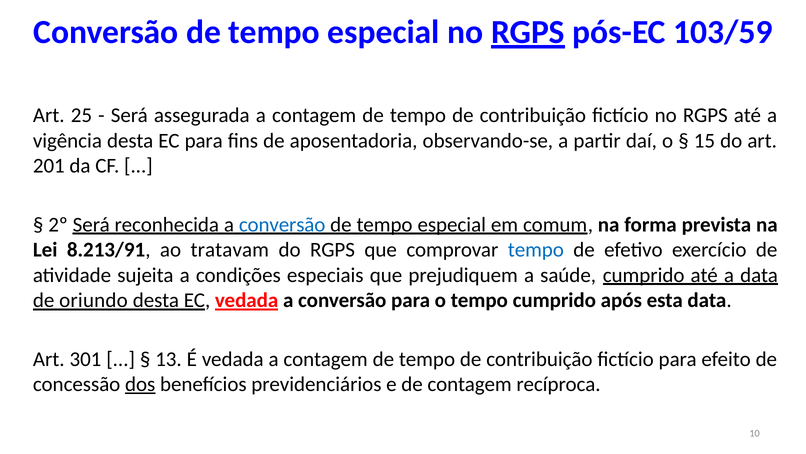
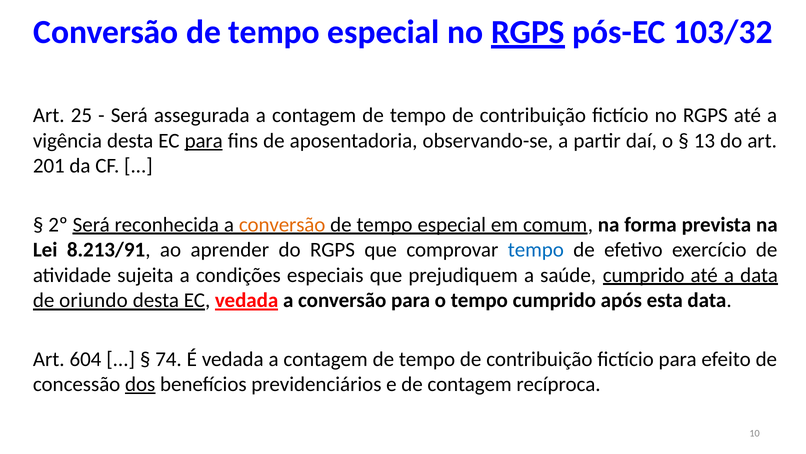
103/59: 103/59 -> 103/32 (723, 32)
para underline: none -> present (204, 140)
15: 15 -> 13 (704, 140)
conversão colour: blue -> orange (282, 224)
tratavam: tratavam -> aprender (230, 250)
301: 301 -> 604 (85, 359)
13: 13 -> 74 (169, 359)
